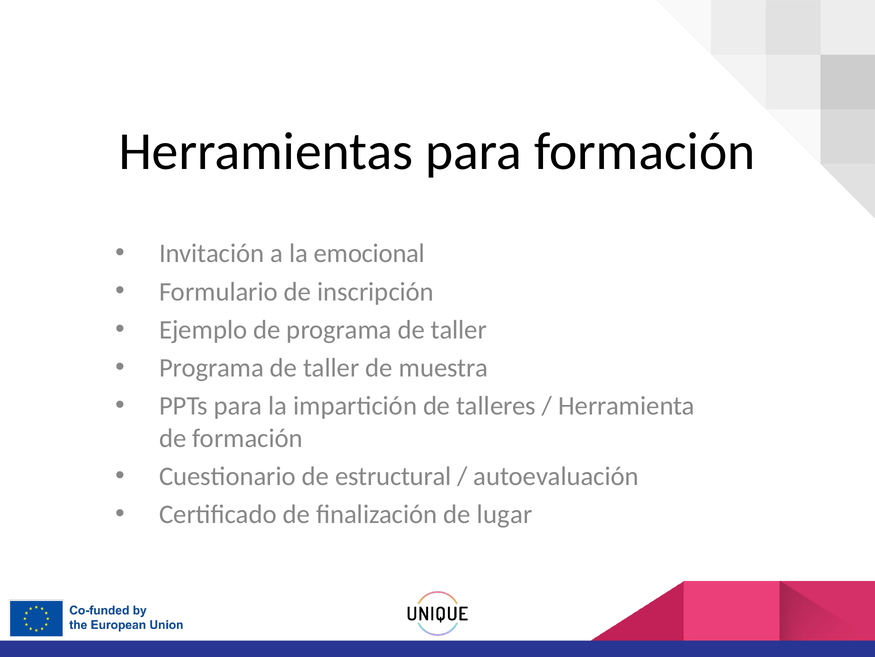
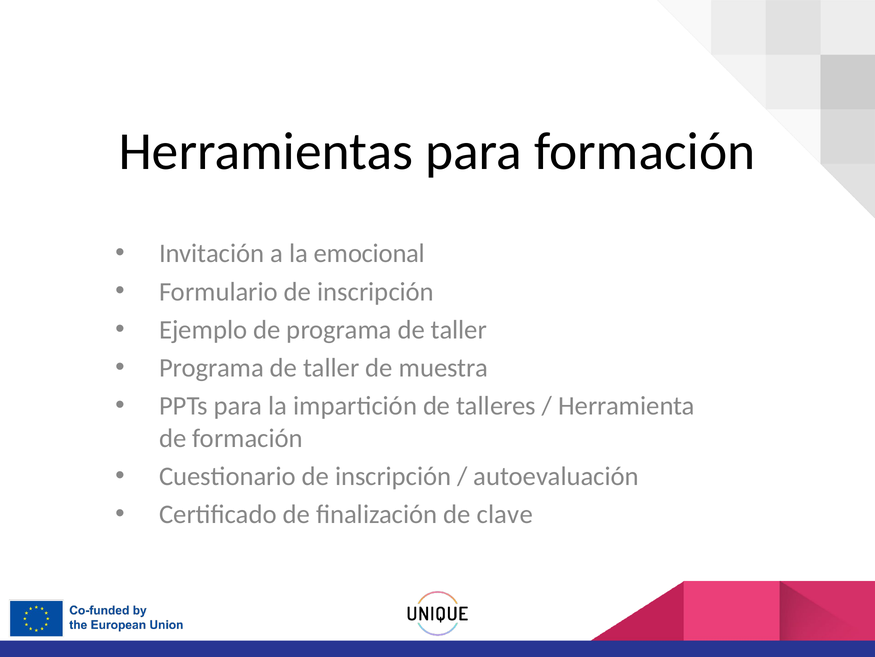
Cuestionario de estructural: estructural -> inscripción (393, 476)
lugar: lugar -> clave (505, 514)
